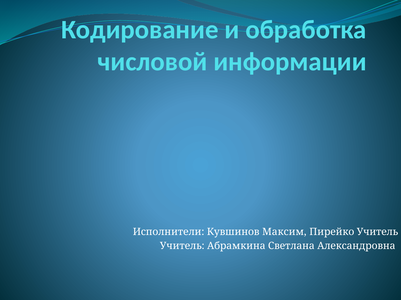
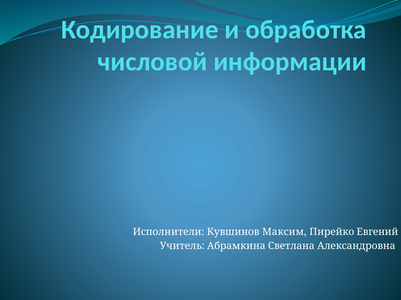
Пирейко Учитель: Учитель -> Евгений (377, 233)
